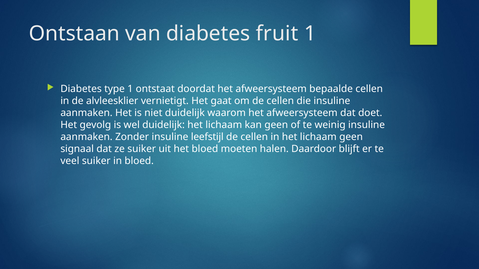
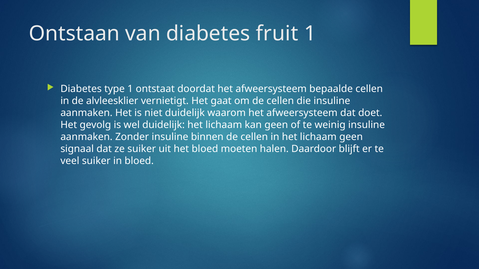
leefstijl: leefstijl -> binnen (207, 137)
